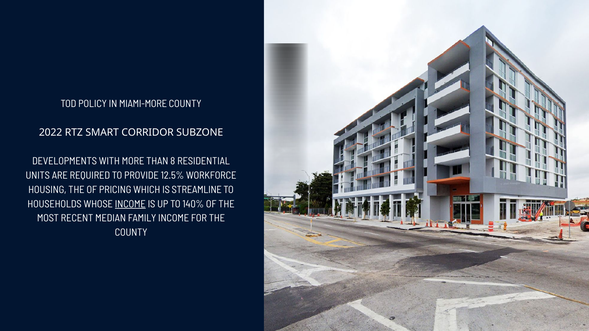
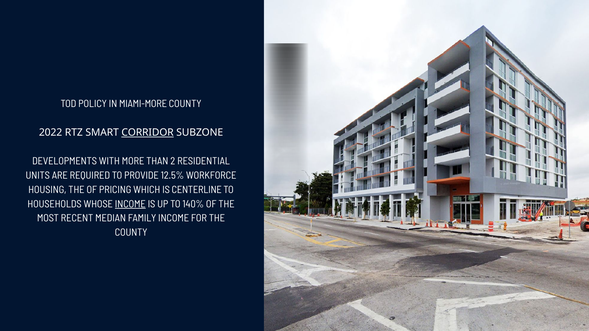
CORRIDOR underline: none -> present (148, 133)
8: 8 -> 2 (173, 161)
STREAMLINE: STREAMLINE -> CENTERLINE (197, 190)
